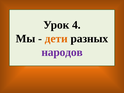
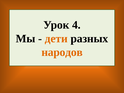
народов colour: purple -> orange (62, 52)
